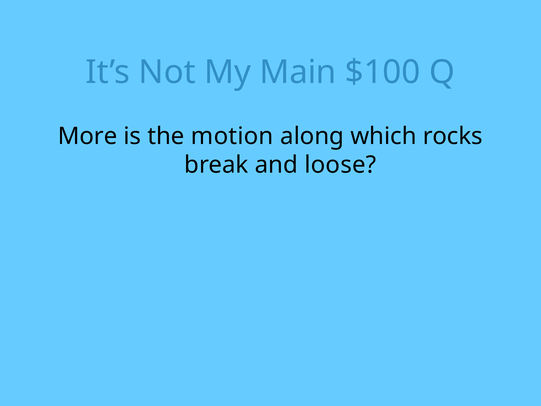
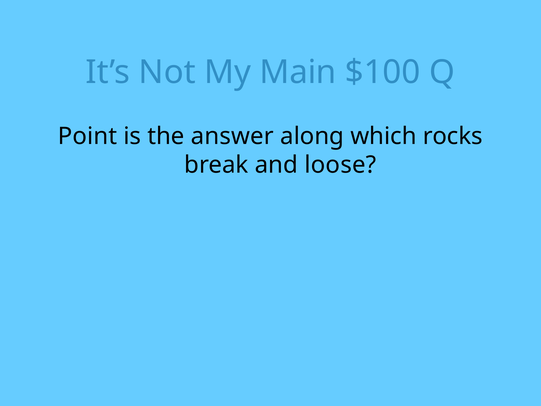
More: More -> Point (87, 136)
motion: motion -> answer (232, 136)
